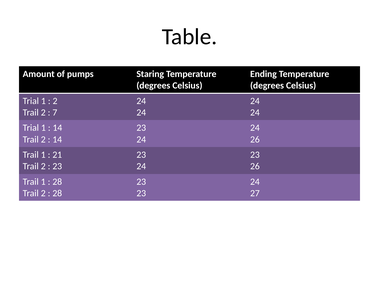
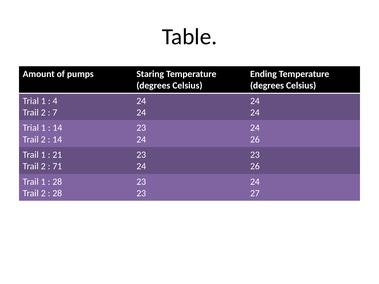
2: 2 -> 4 (55, 101)
23: 23 -> 71 (57, 166)
